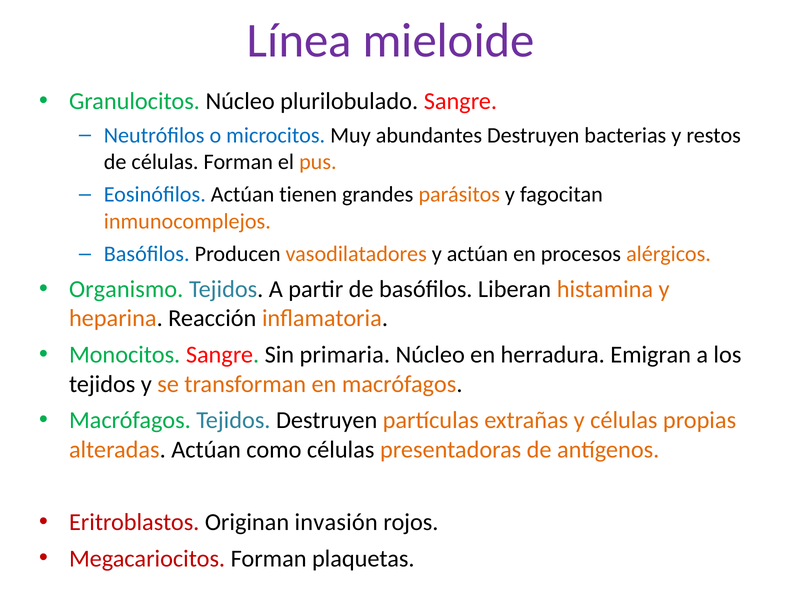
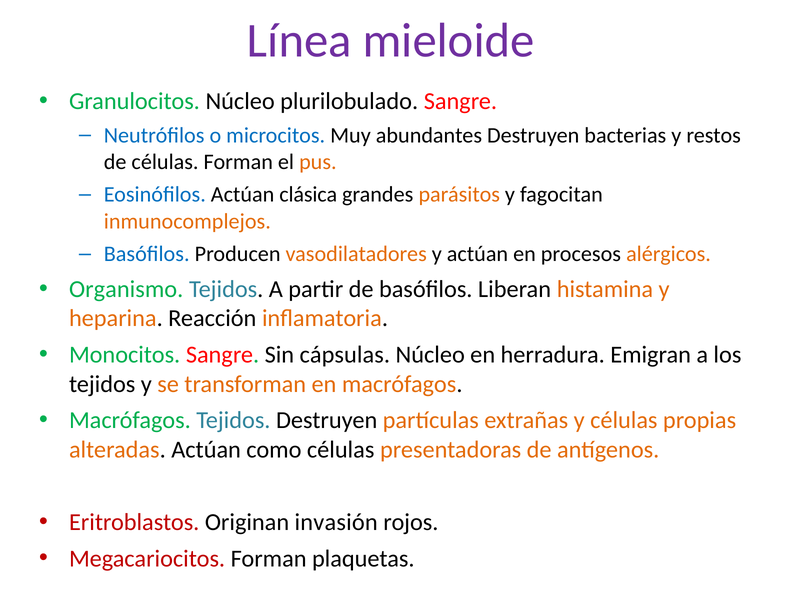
tienen: tienen -> clásica (308, 195)
primaria: primaria -> cápsulas (345, 355)
